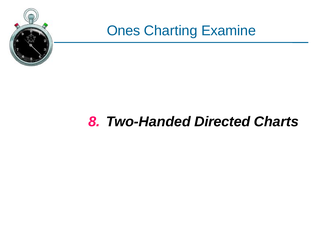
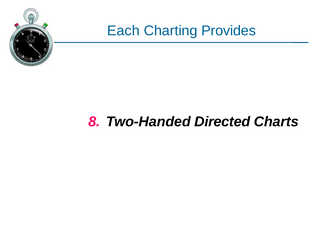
Ones: Ones -> Each (123, 31)
Examine: Examine -> Provides (229, 31)
